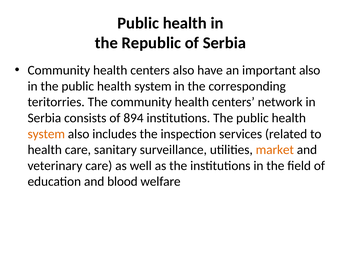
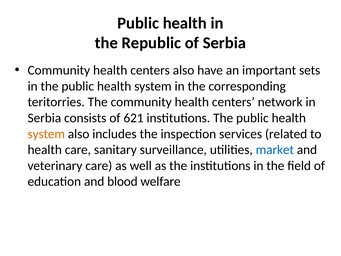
important also: also -> sets (310, 70)
894: 894 -> 621 (134, 118)
market colour: orange -> blue (275, 150)
